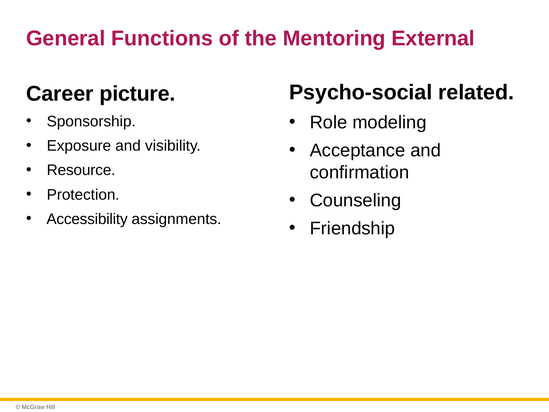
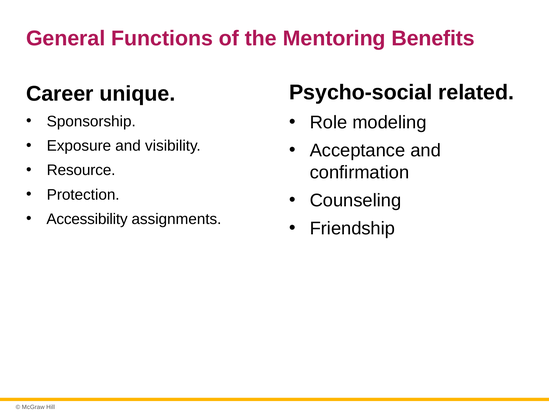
External: External -> Benefits (433, 39)
picture: picture -> unique (137, 94)
